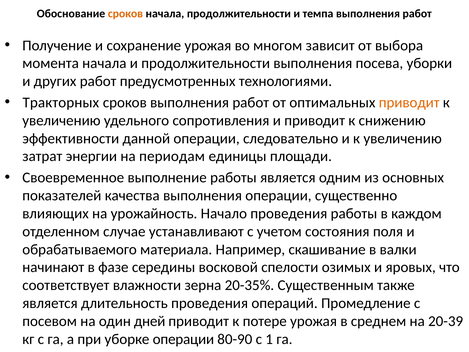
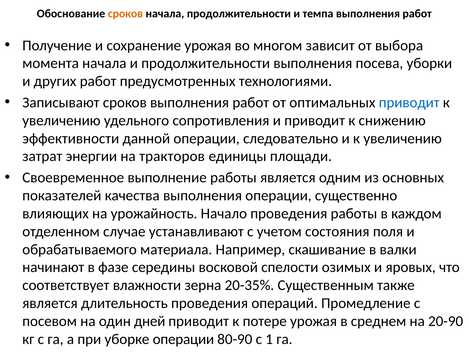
Тракторных: Тракторных -> Записывают (61, 102)
приводит colour: orange -> blue (409, 102)
периодам: периодам -> тракторов (172, 156)
20-39: 20-39 -> 20-90 (446, 321)
